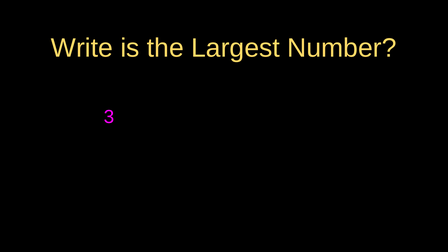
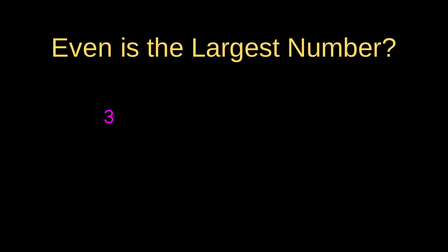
Write: Write -> Even (82, 48)
